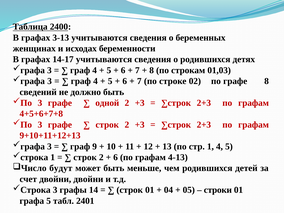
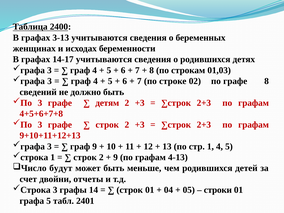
одной: одной -> детям (107, 103)
6: 6 -> 9 (116, 157)
двойни двойни: двойни -> отчеты (88, 179)
